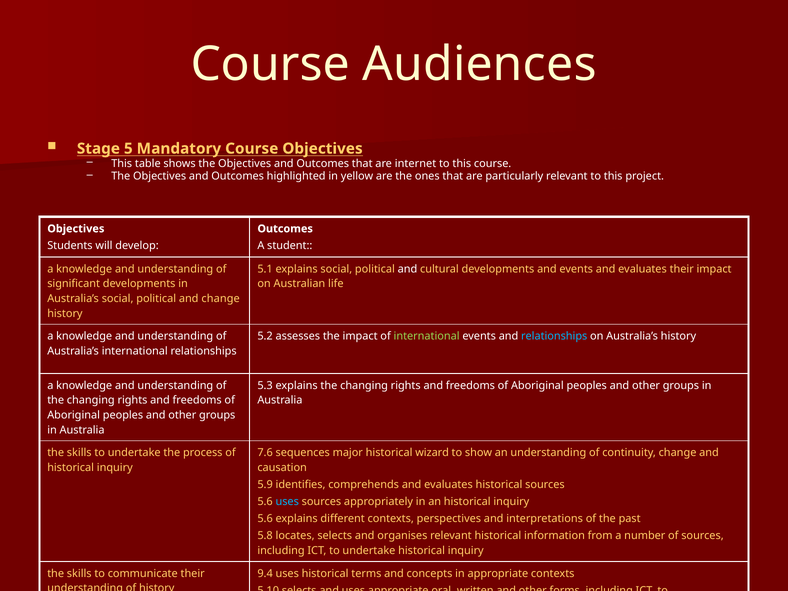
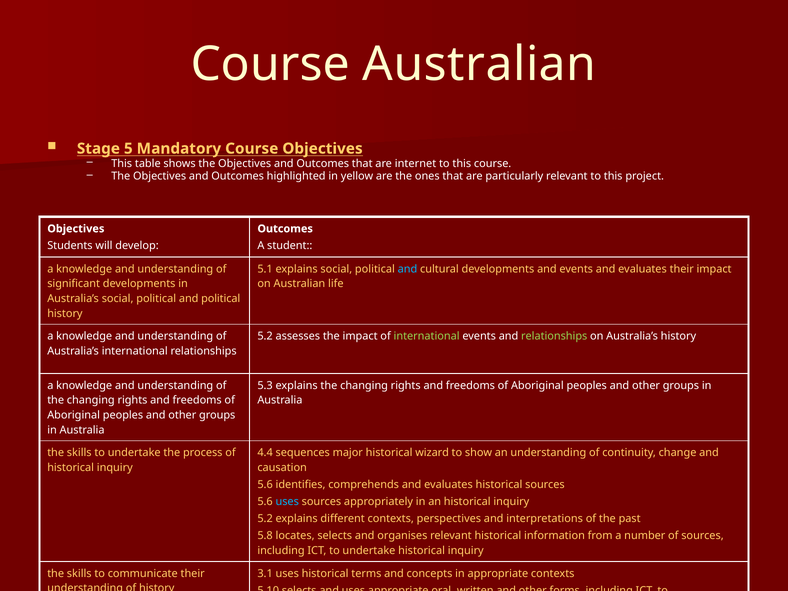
Course Audiences: Audiences -> Australian (479, 64)
and colour: white -> light blue (407, 269)
and change: change -> political (221, 299)
relationships colour: light blue -> light green (554, 336)
7.6: 7.6 -> 4.4 (265, 453)
5.9: 5.9 -> 5.6 (265, 485)
5.6: 5.6 -> 5.2 (265, 519)
9.4: 9.4 -> 3.1 (265, 573)
